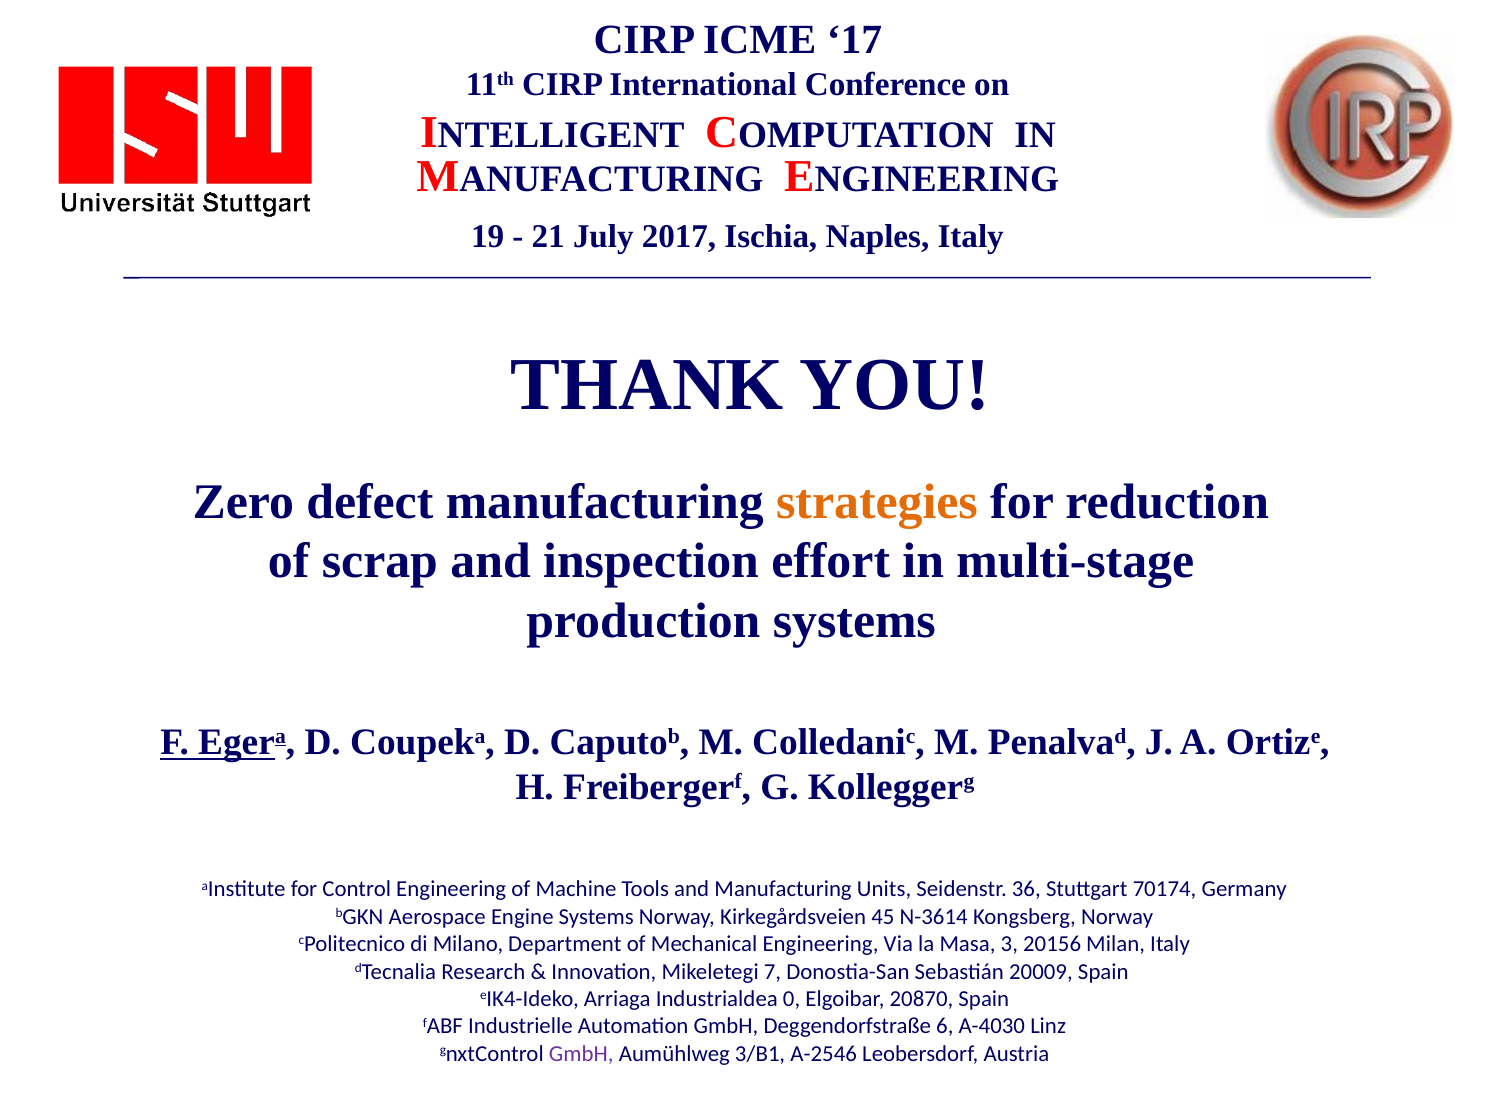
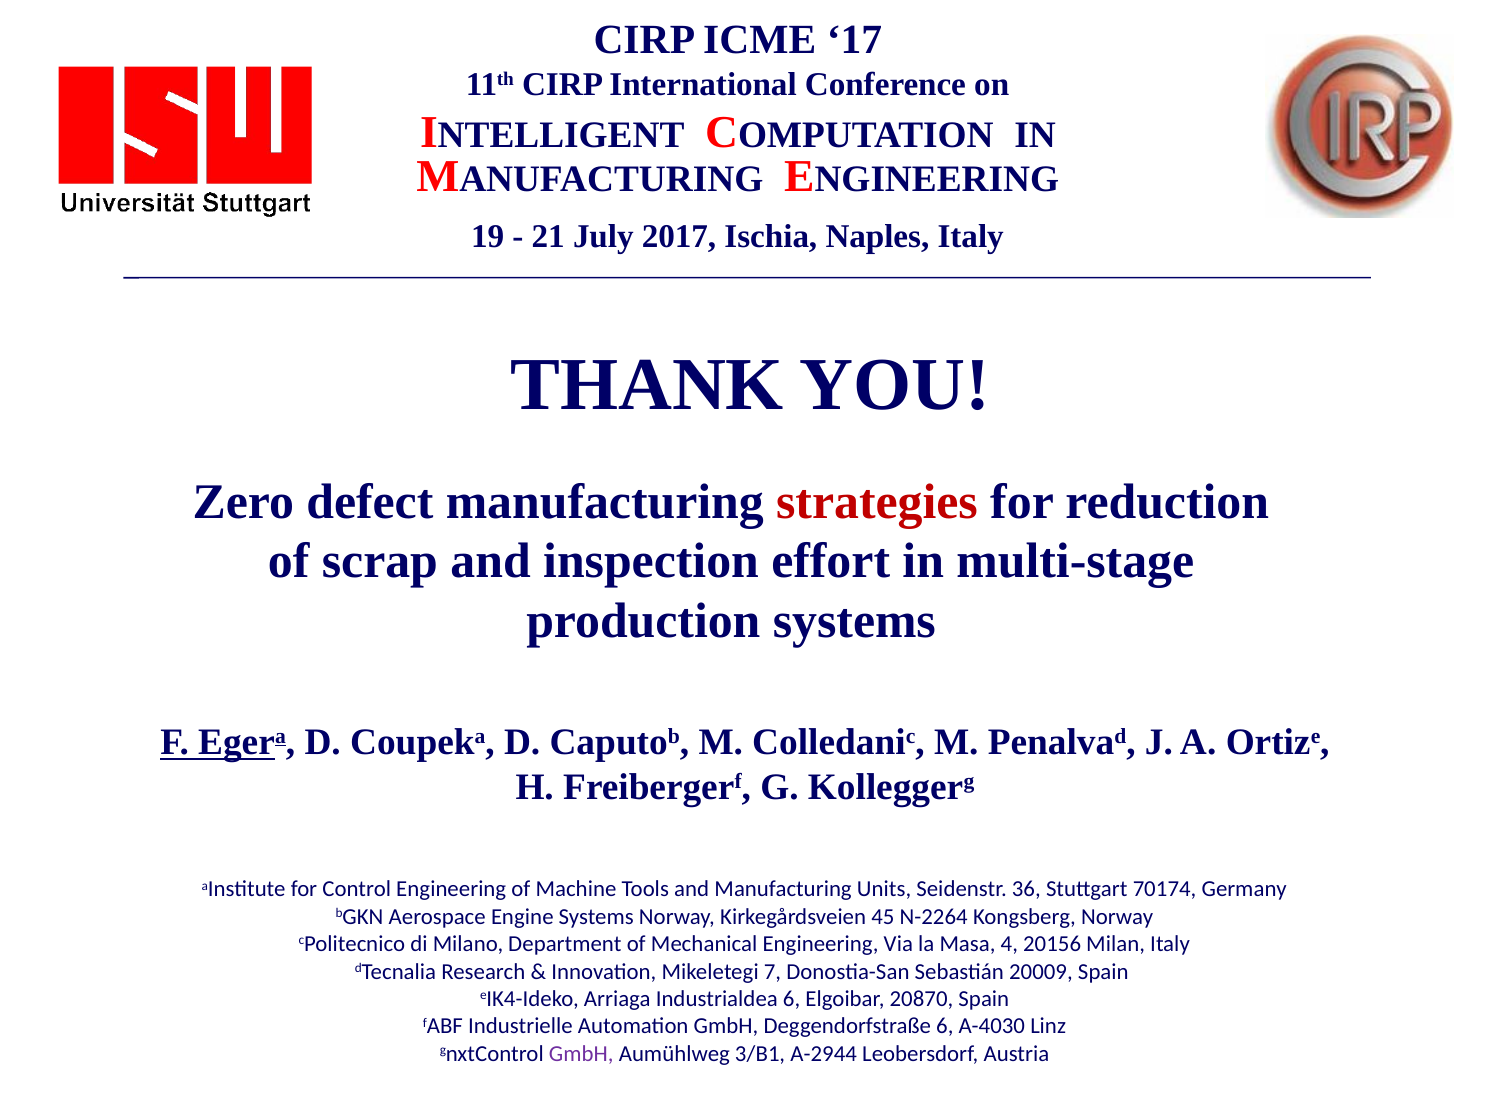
strategies colour: orange -> red (877, 502)
N-3614: N-3614 -> N-2264 (934, 917)
3: 3 -> 4 (1009, 945)
Industrialdea 0: 0 -> 6 (792, 999)
A-2546: A-2546 -> A-2944 (824, 1054)
